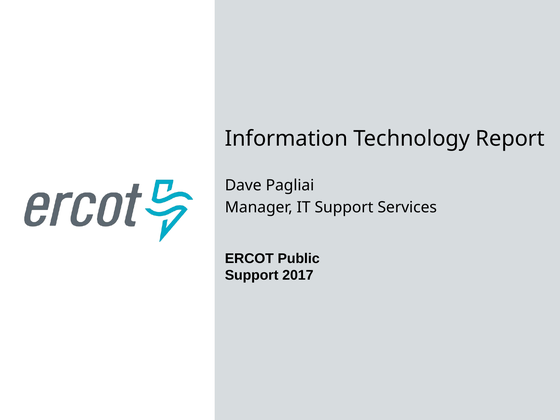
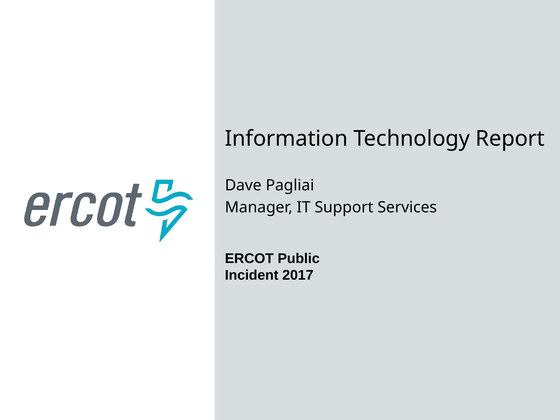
Support: Support -> Incident (252, 275)
